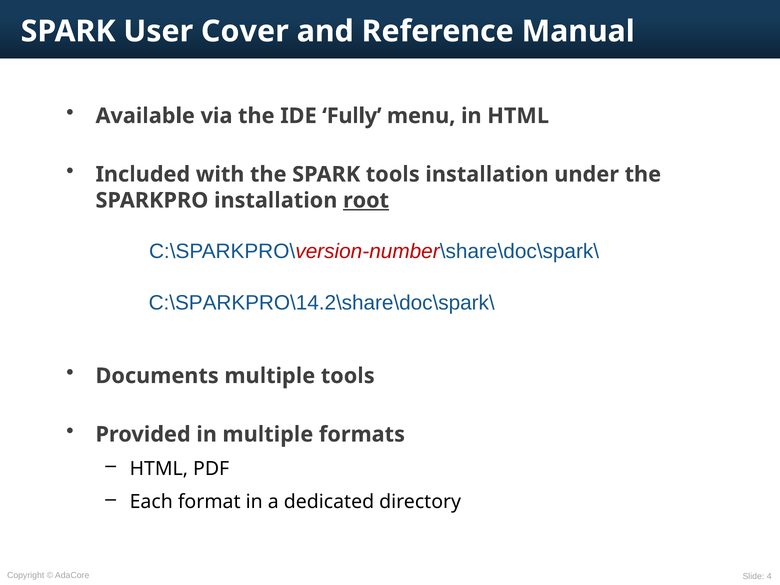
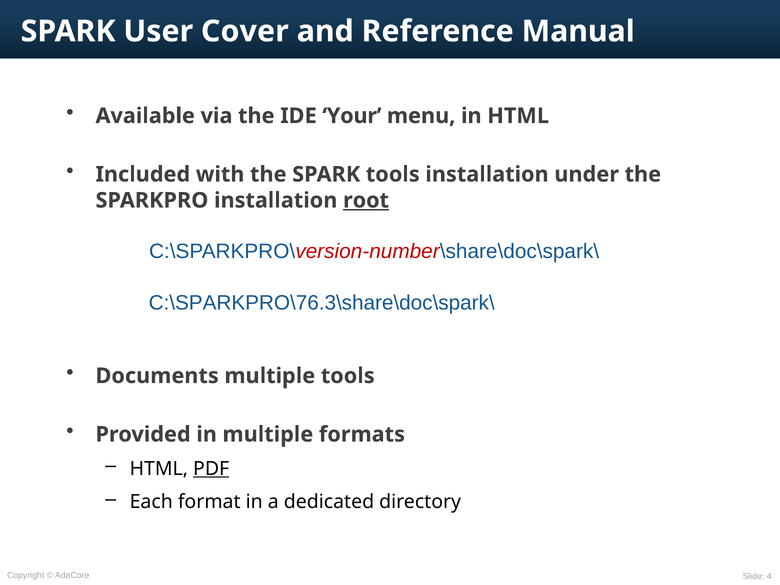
Fully: Fully -> Your (352, 116)
C:\SPARKPRO\14.2\share\doc\spark\: C:\SPARKPRO\14.2\share\doc\spark\ -> C:\SPARKPRO\76.3\share\doc\spark\ (322, 303)
PDF underline: none -> present (211, 469)
